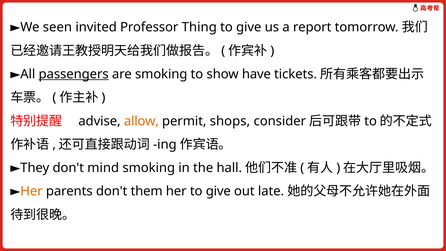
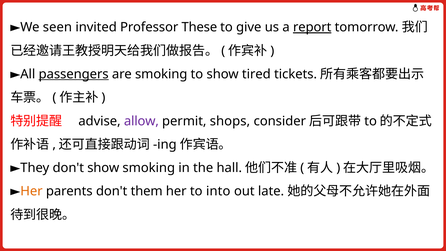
Thing: Thing -> These (199, 27)
report underline: none -> present (312, 27)
have: have -> tired (256, 74)
allow colour: orange -> purple (141, 121)
don't mind: mind -> show (103, 168)
her to give: give -> into (218, 191)
